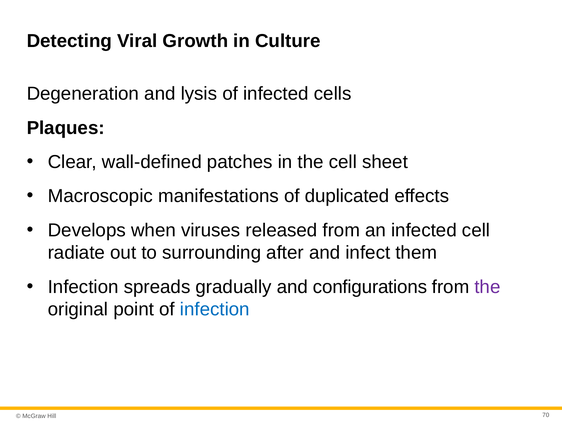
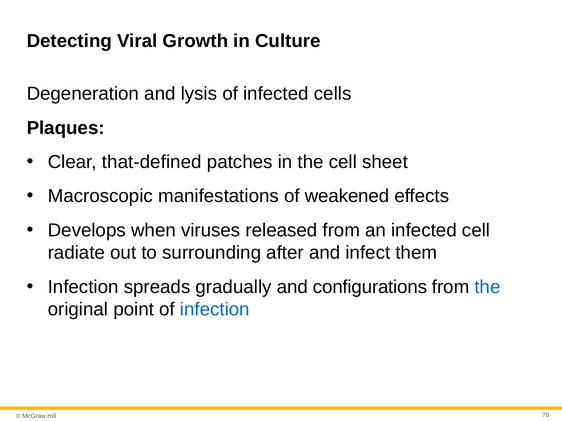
wall-defined: wall-defined -> that-defined (152, 162)
duplicated: duplicated -> weakened (347, 196)
the colour: purple -> blue (487, 287)
